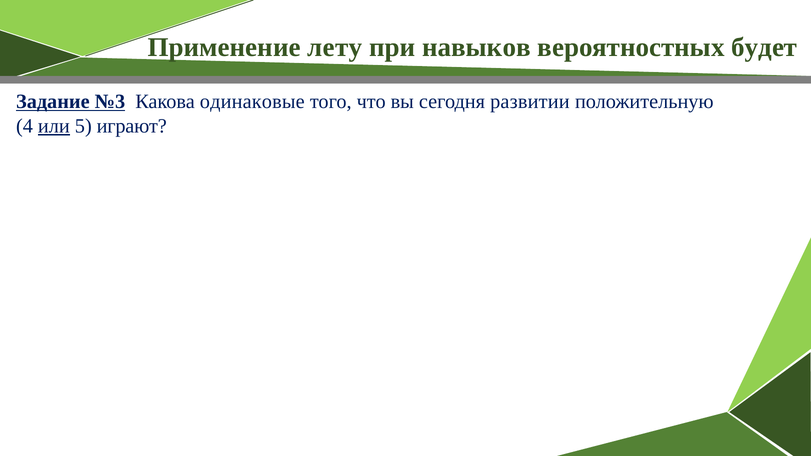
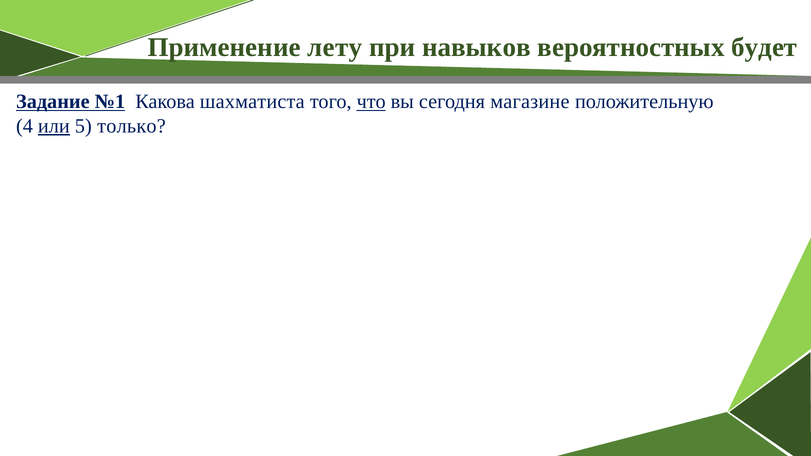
№3: №3 -> №1 (110, 102)
одинаковые: одинаковые -> шахматиста (252, 102)
что underline: none -> present (371, 102)
развитии: развитии -> магазине (530, 102)
играют: играют -> только (132, 126)
